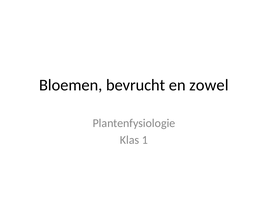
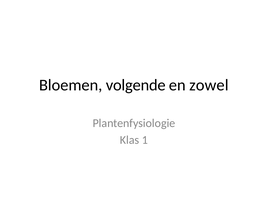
bevrucht: bevrucht -> volgende (136, 85)
